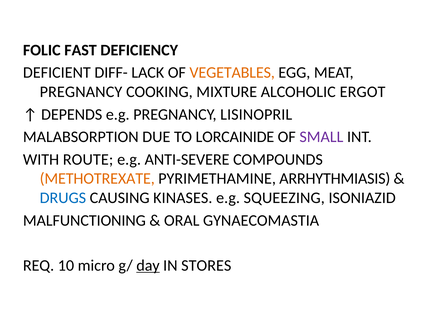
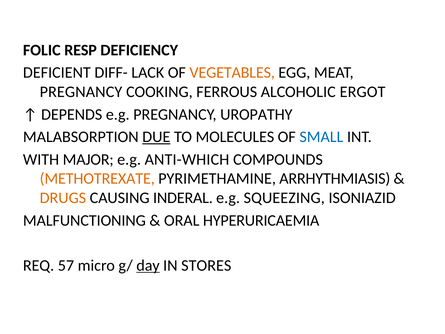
FAST: FAST -> RESP (81, 50)
MIXTURE: MIXTURE -> FERROUS (227, 92)
LISINOPRIL: LISINOPRIL -> UROPATHY (256, 114)
DUE underline: none -> present (156, 137)
LORCAINIDE: LORCAINIDE -> MOLECULES (235, 137)
SMALL colour: purple -> blue (321, 137)
ROUTE: ROUTE -> MAJOR (88, 159)
ANTI-SEVERE: ANTI-SEVERE -> ANTI-WHICH (187, 159)
DRUGS colour: blue -> orange (63, 198)
KINASES: KINASES -> INDERAL (183, 198)
GYNAECOMASTIA: GYNAECOMASTIA -> HYPERURICAEMIA (261, 220)
10: 10 -> 57 (66, 265)
